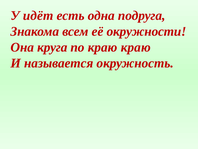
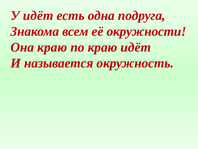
Она круга: круга -> краю (52, 47)
краю краю: краю -> идёт (136, 47)
